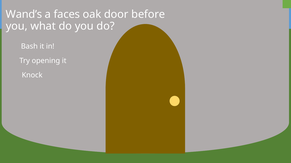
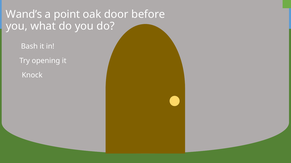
faces: faces -> point (67, 14)
